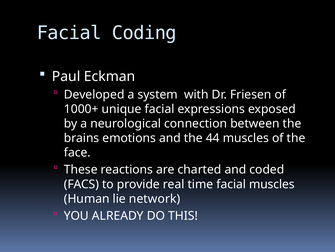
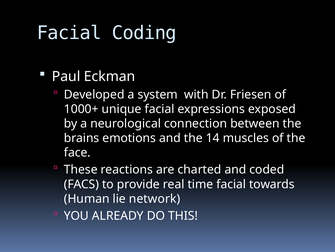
44: 44 -> 14 (213, 138)
facial muscles: muscles -> towards (272, 184)
